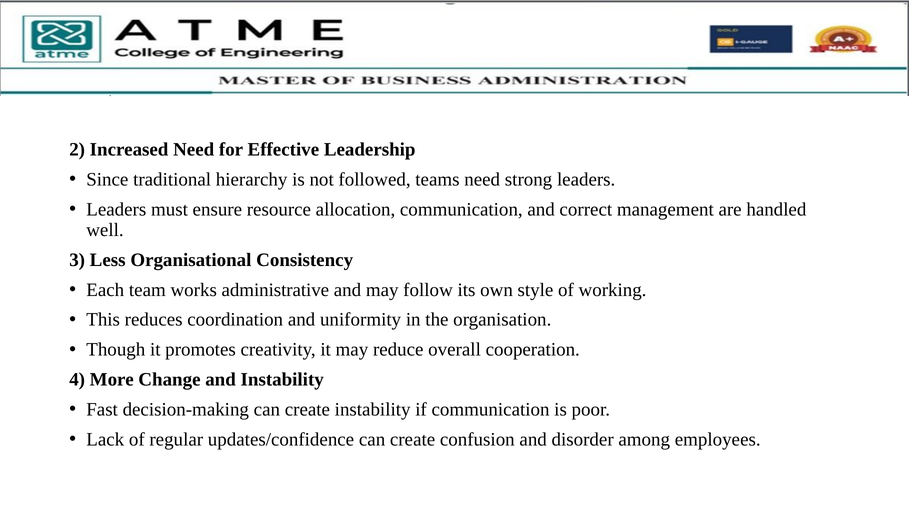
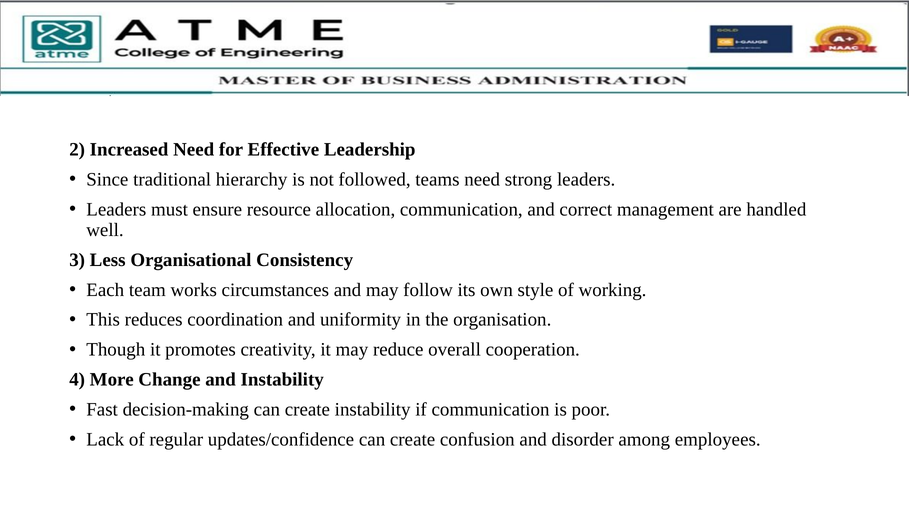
administrative: administrative -> circumstances (275, 290)
